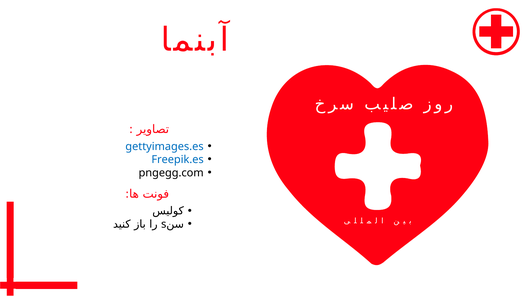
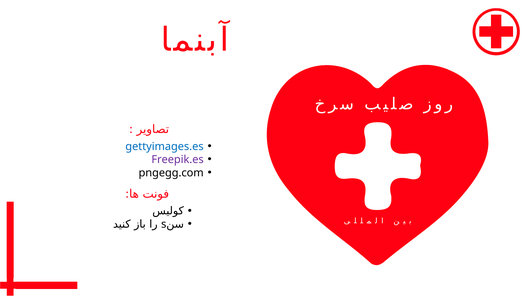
Freepik.es colour: blue -> purple (178, 160)
